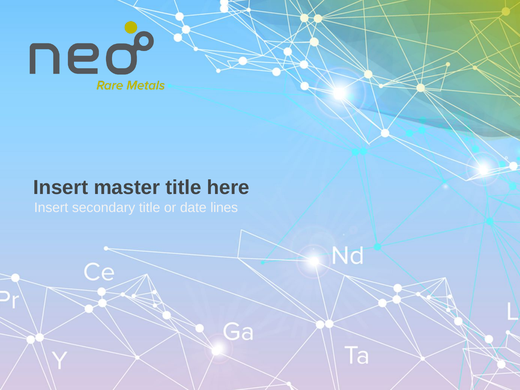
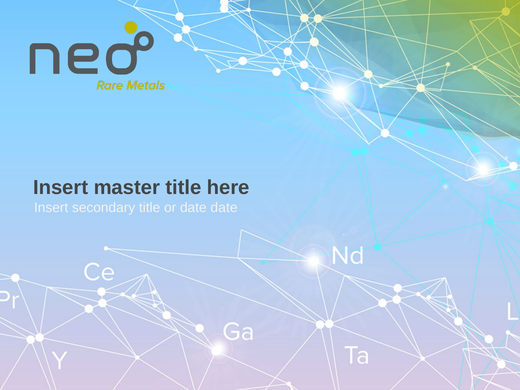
date lines: lines -> date (224, 208)
